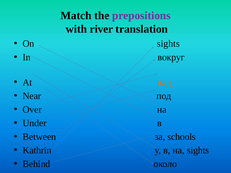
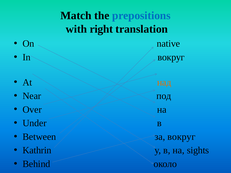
prepositions colour: purple -> blue (141, 16)
river: river -> right (101, 29)
On sights: sights -> native (168, 44)
за schools: schools -> вокруг (181, 137)
